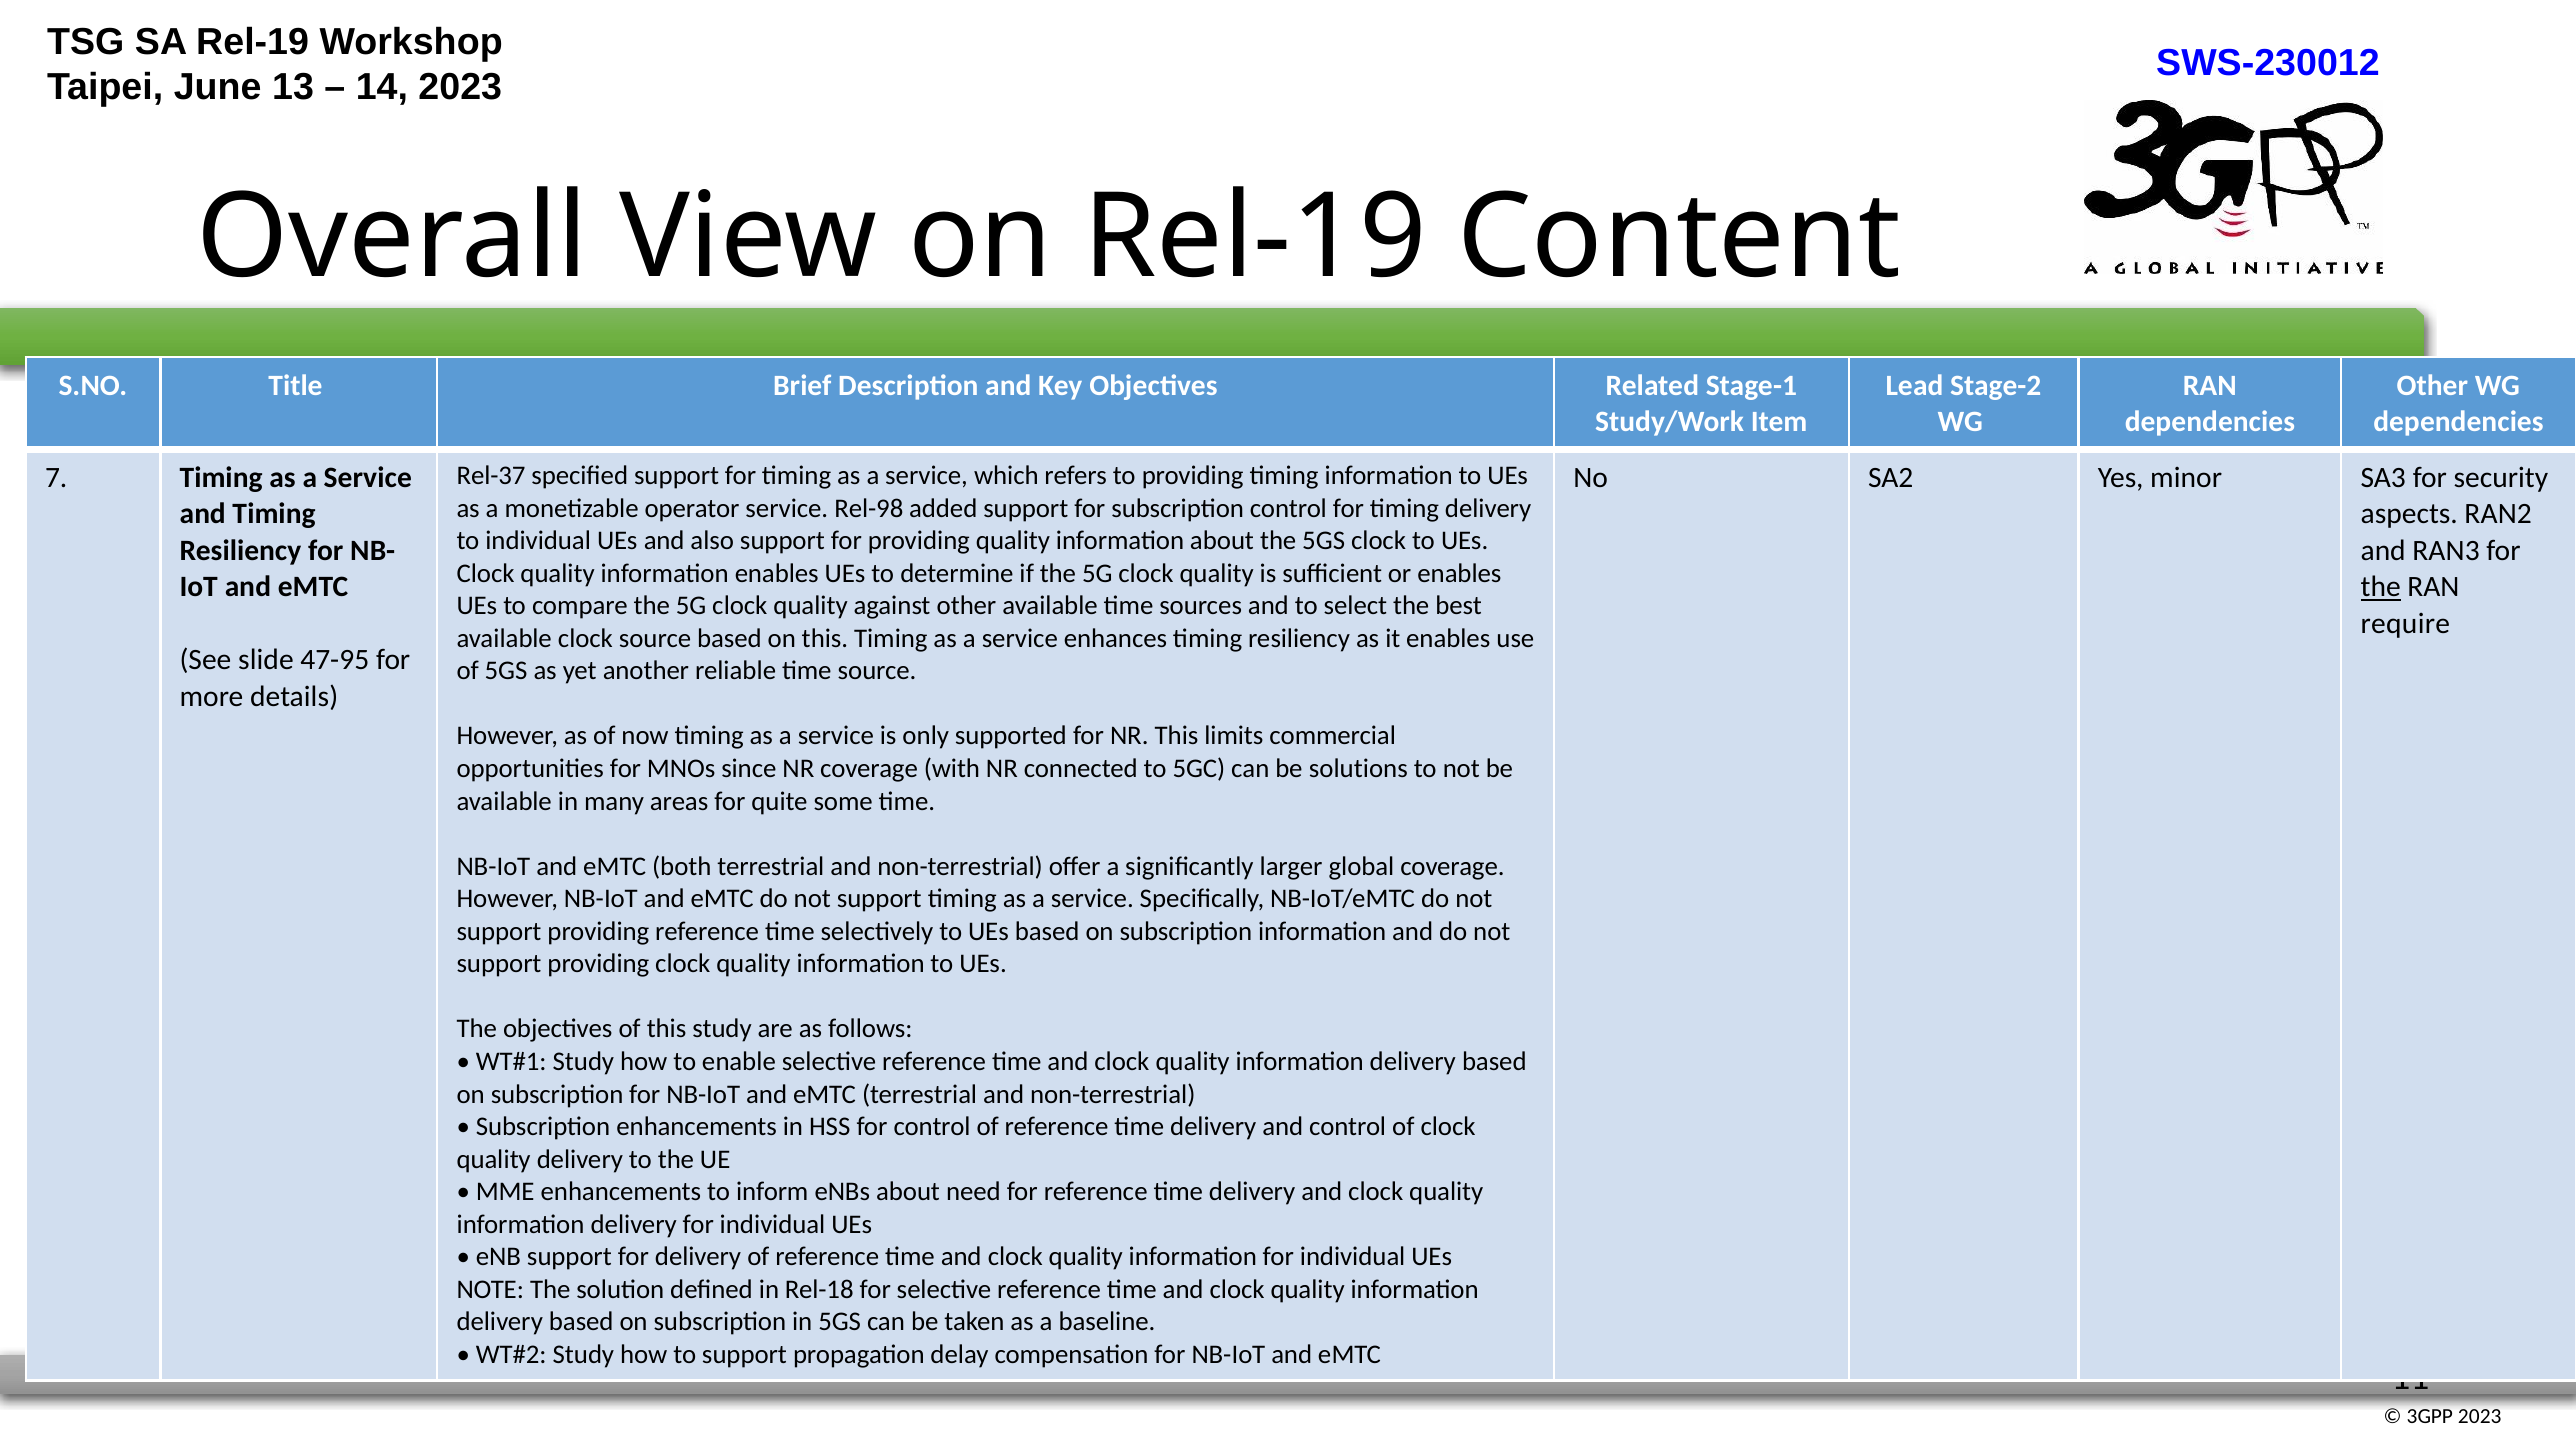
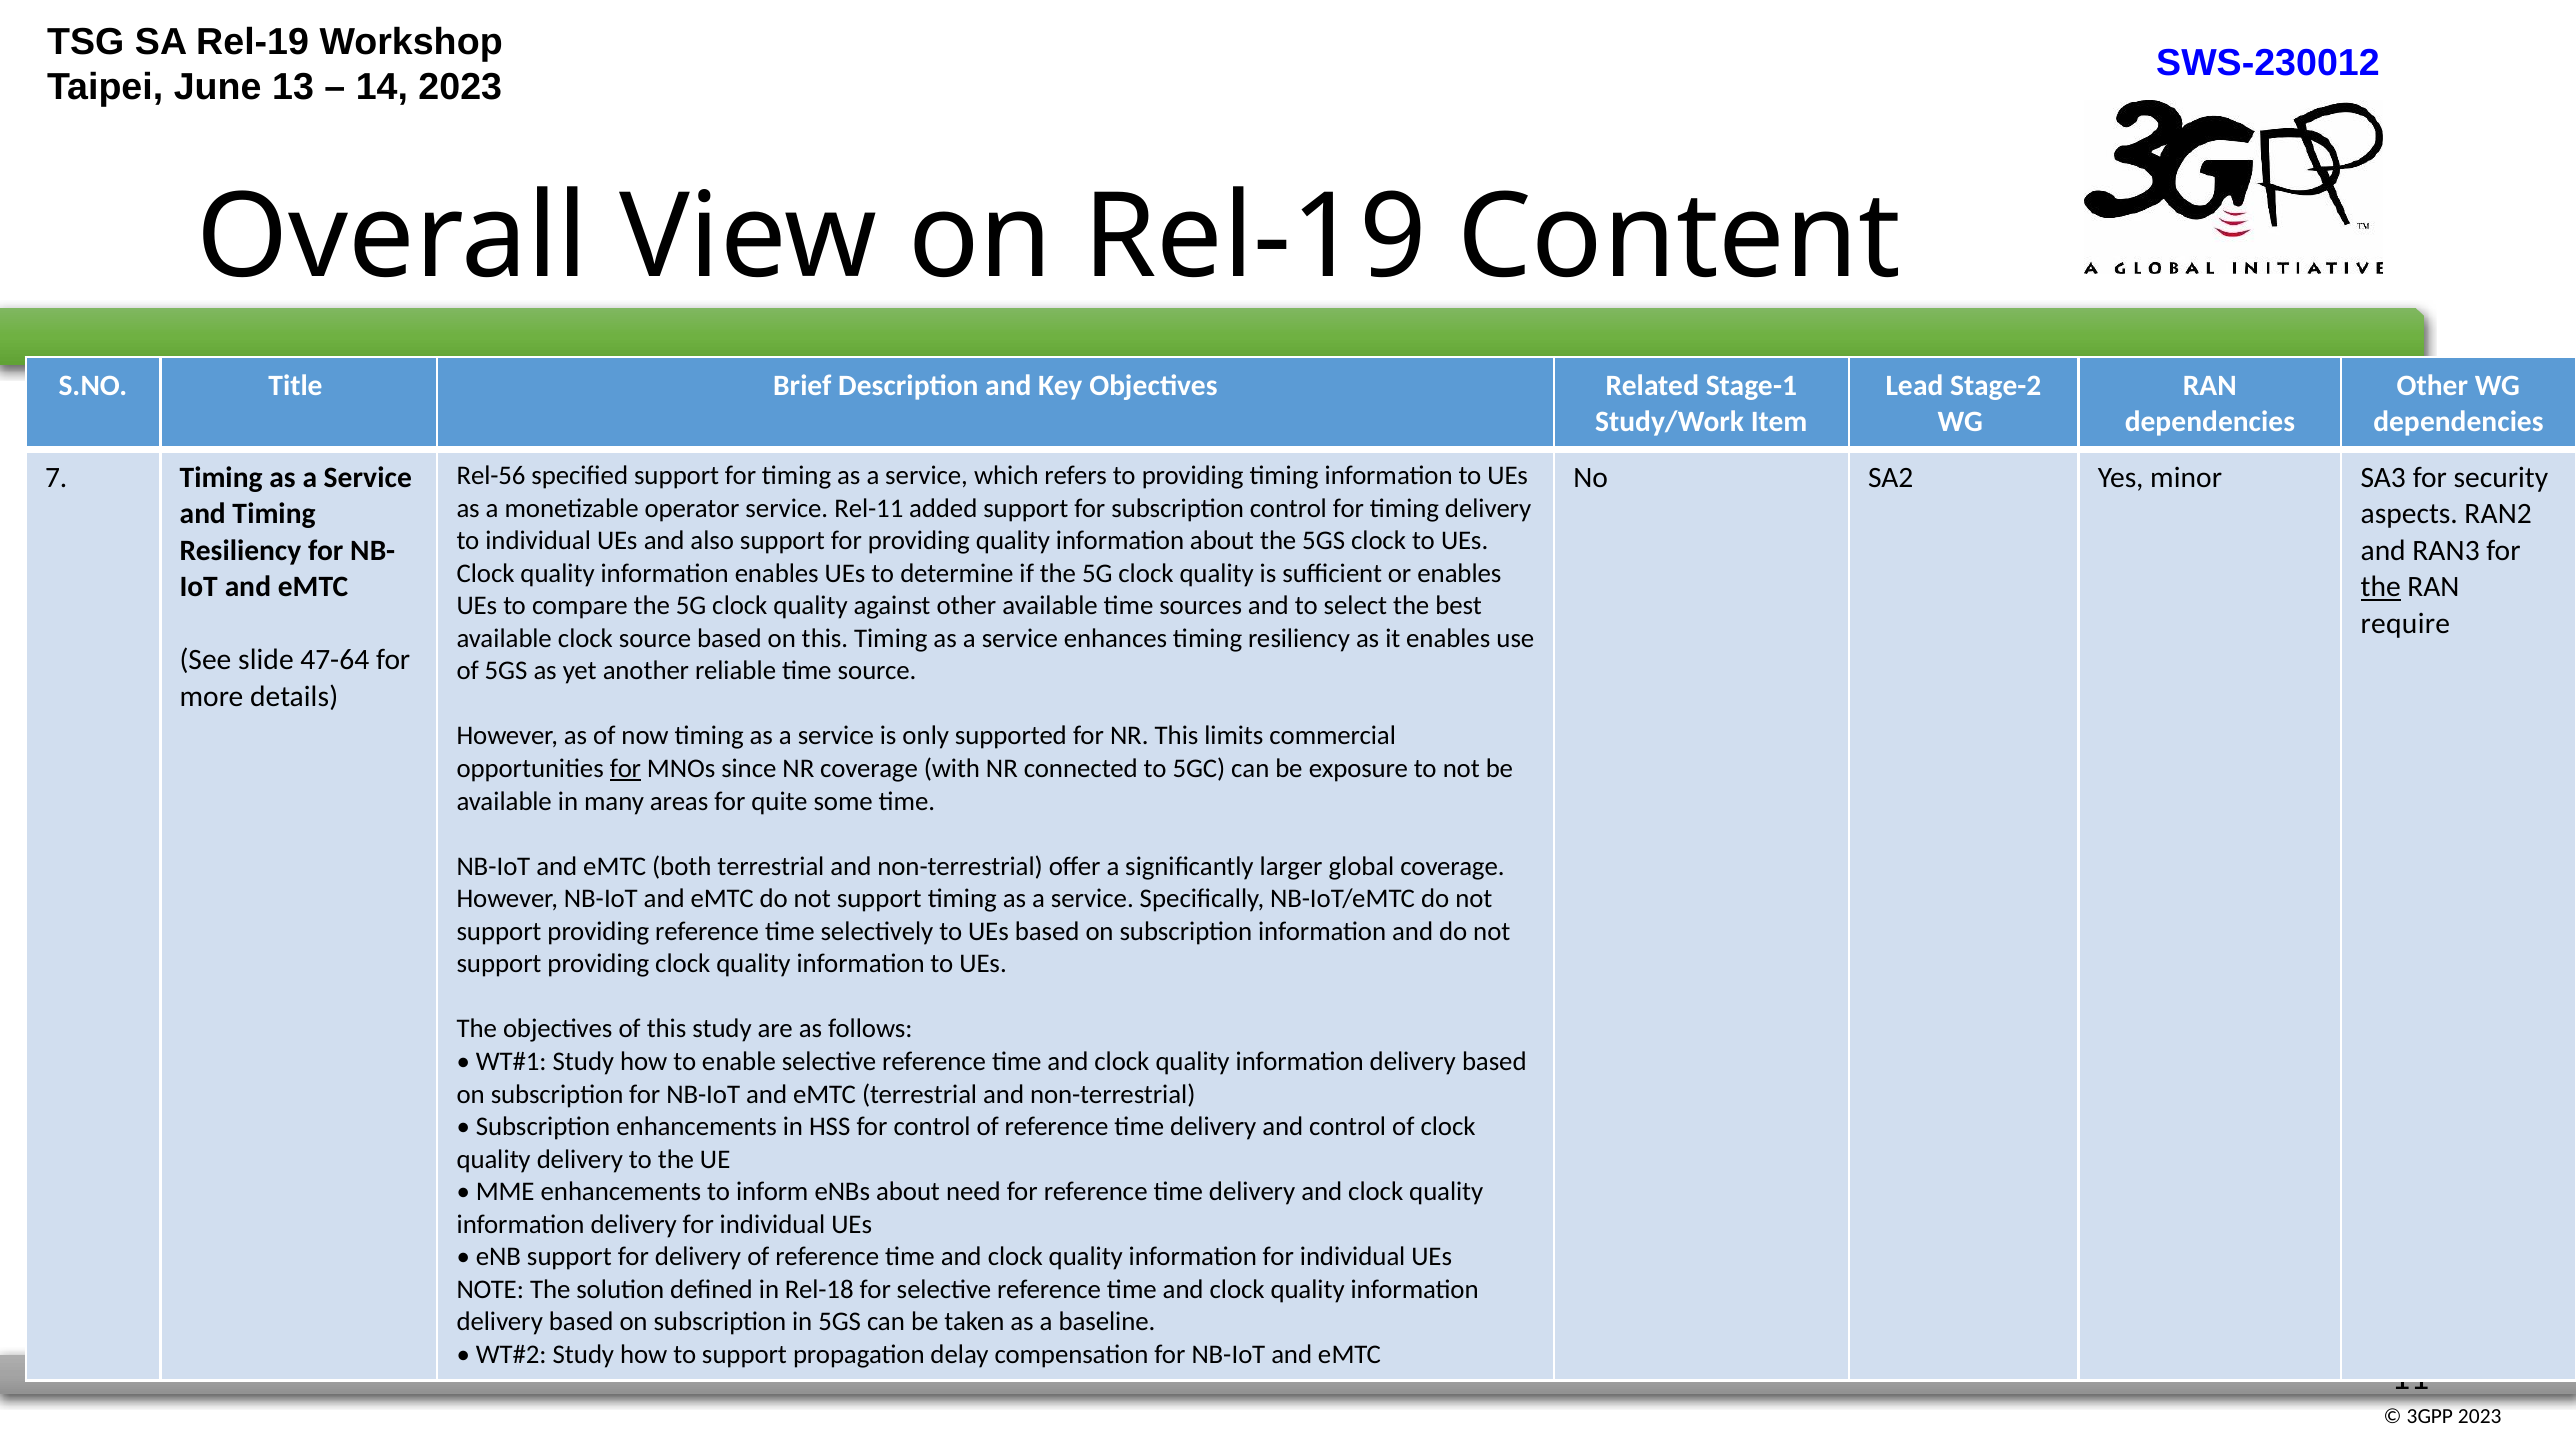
Rel-37: Rel-37 -> Rel-56 (491, 476)
Rel-98: Rel-98 -> Rel-11 (869, 508)
47-95: 47-95 -> 47-64 (335, 660)
for underline: none -> present (625, 769)
solutions: solutions -> exposure (1358, 769)
